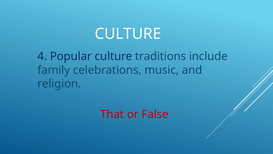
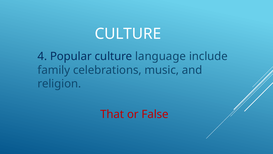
traditions: traditions -> language (161, 56)
